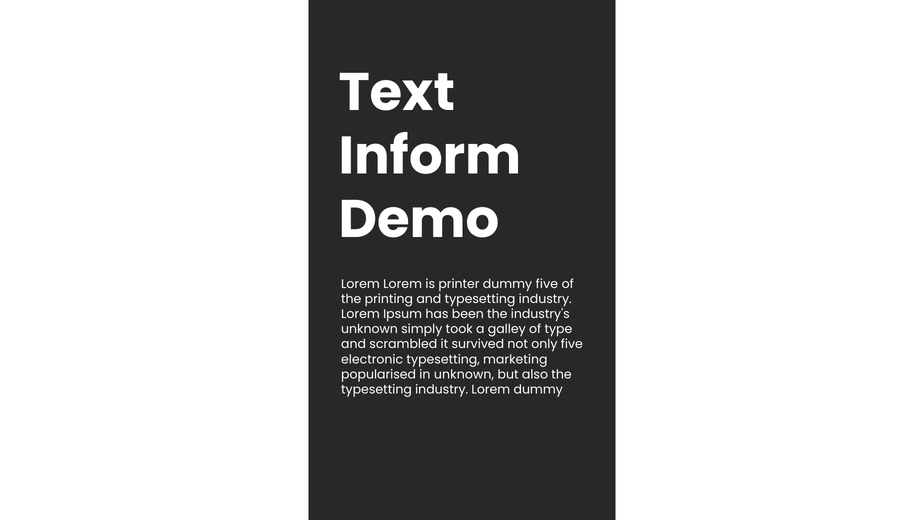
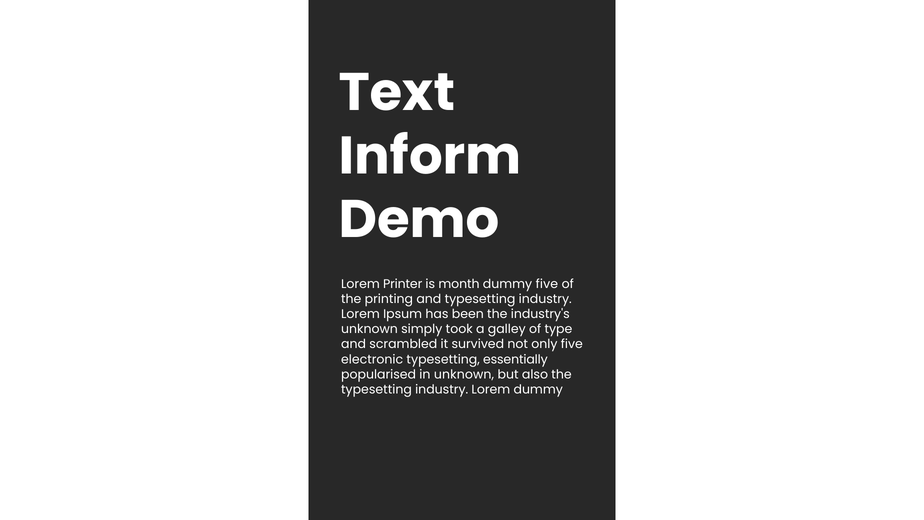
Lorem Lorem: Lorem -> Printer (403, 284)
printer: printer -> month (459, 284)
marketing: marketing -> essentially (515, 359)
